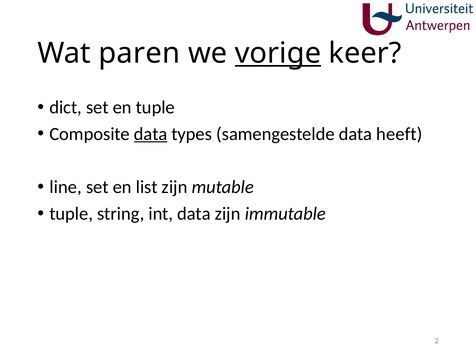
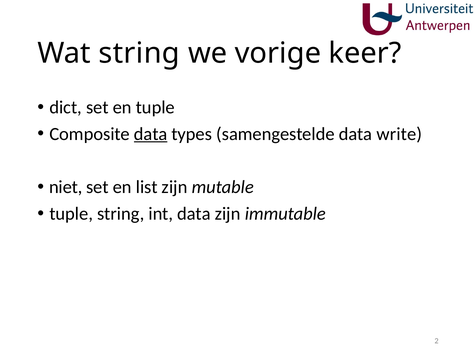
Wat paren: paren -> string (139, 53)
vorige underline: present -> none (278, 53)
heeft: heeft -> write (399, 134)
line: line -> niet (66, 187)
